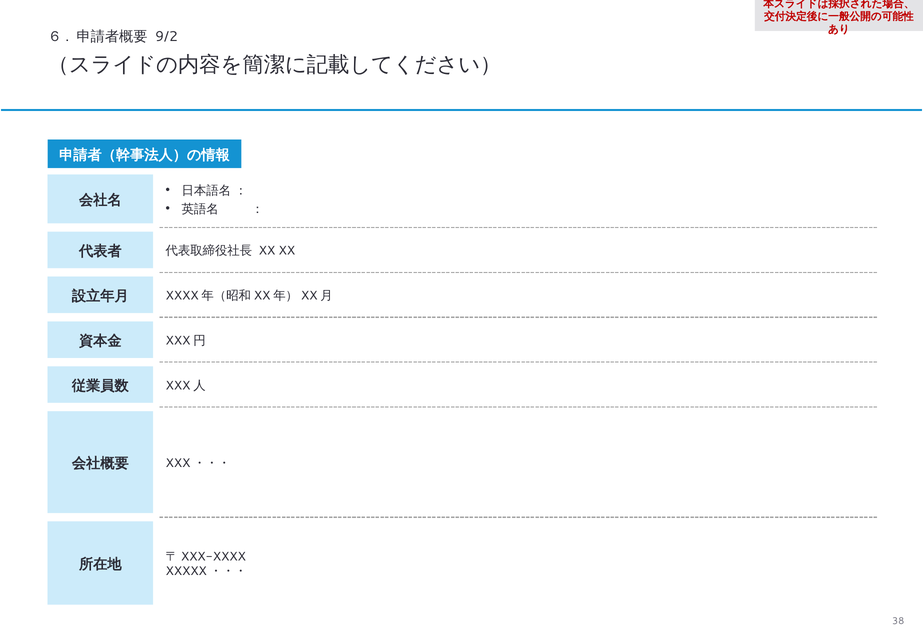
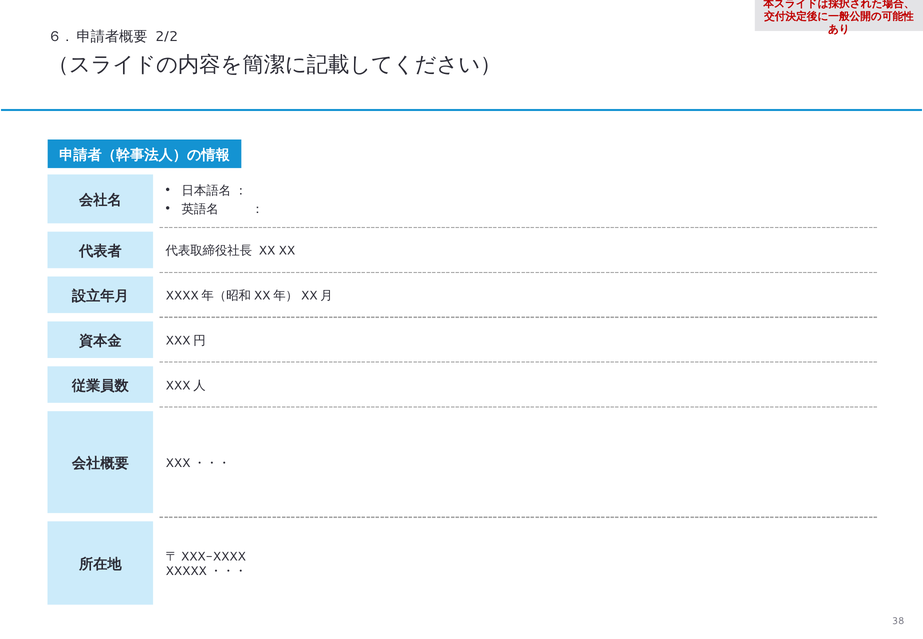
9/2: 9/2 -> 2/2 (166, 37)
